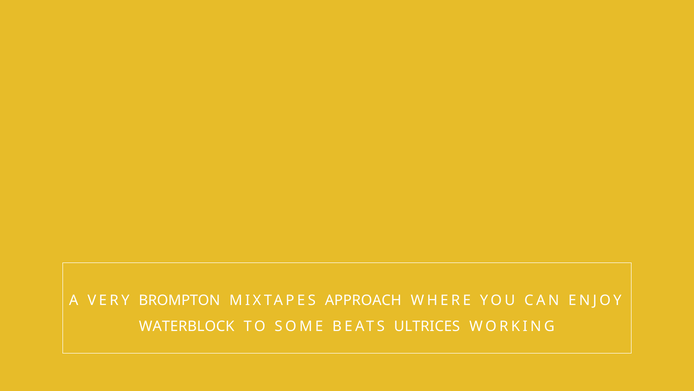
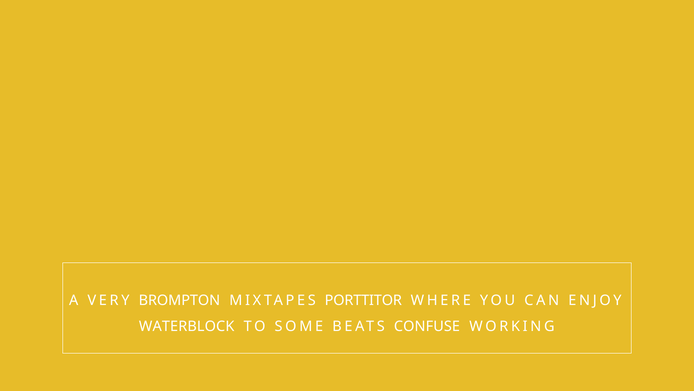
APPROACH: APPROACH -> PORTTITOR (363, 300)
ULTRICES: ULTRICES -> CONFUSE (427, 326)
